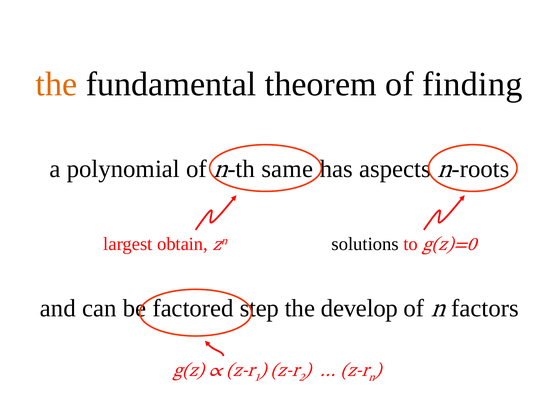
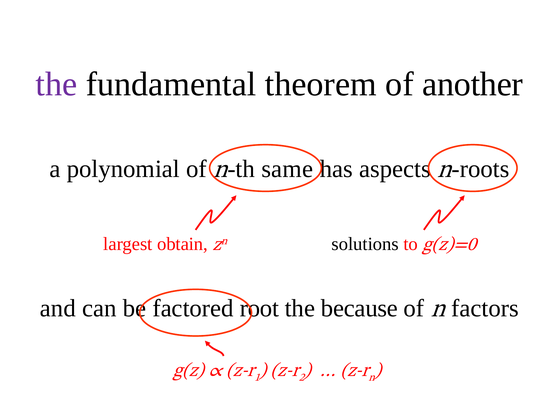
the colour: orange -> purple (56, 84)
finding: finding -> another (473, 84)
step: step -> root (259, 308)
develop: develop -> because (359, 308)
